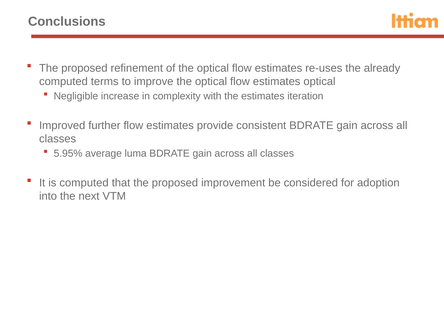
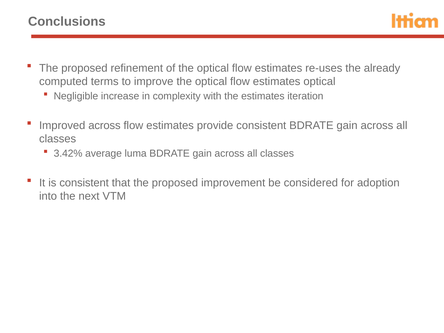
Improved further: further -> across (104, 125)
5.95%: 5.95% -> 3.42% (68, 153)
is computed: computed -> consistent (84, 183)
